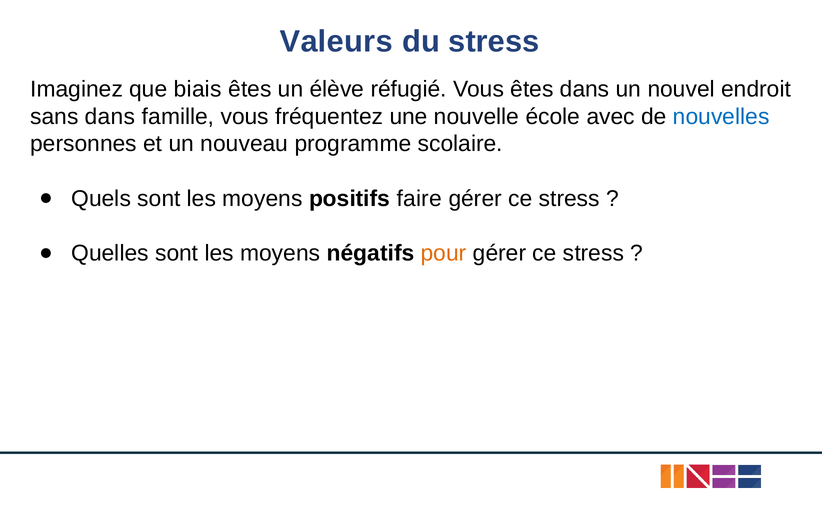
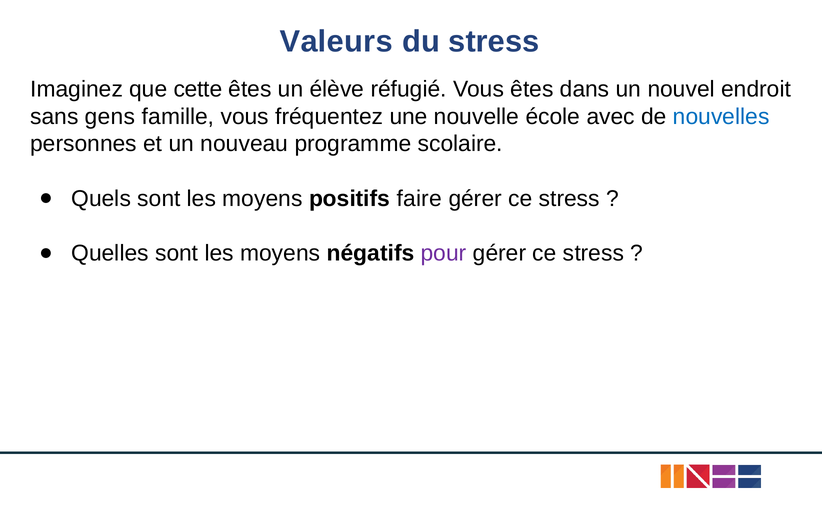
biais: biais -> cette (198, 89)
sans dans: dans -> gens (110, 117)
pour colour: orange -> purple (444, 254)
